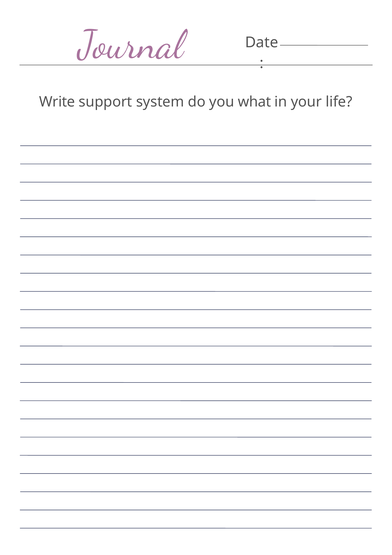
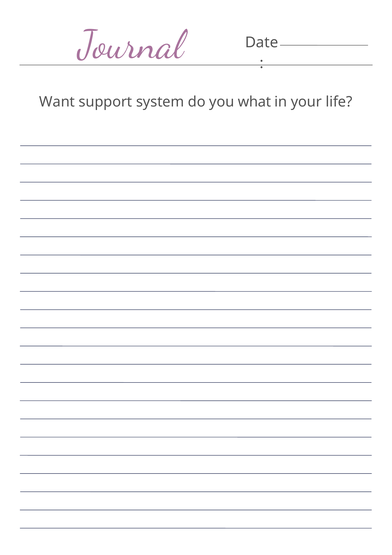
Write: Write -> Want (57, 102)
